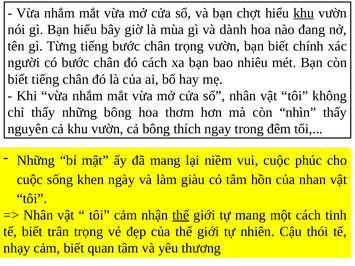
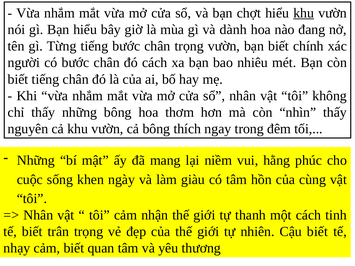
vui cuộc: cuộc -> hằng (277, 161)
nhan: nhan -> cùng (313, 180)
thế underline: present -> none (181, 215)
tự mang: mang -> thanh (251, 215)
Cậu thói: thói -> biết (318, 232)
